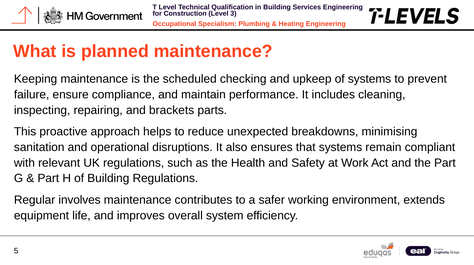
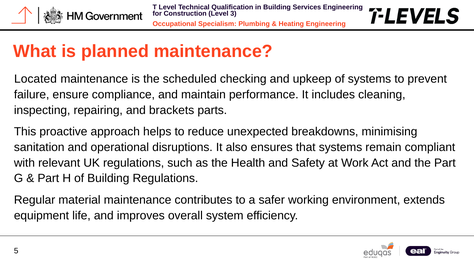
Keeping: Keeping -> Located (36, 79)
involves: involves -> material (79, 200)
